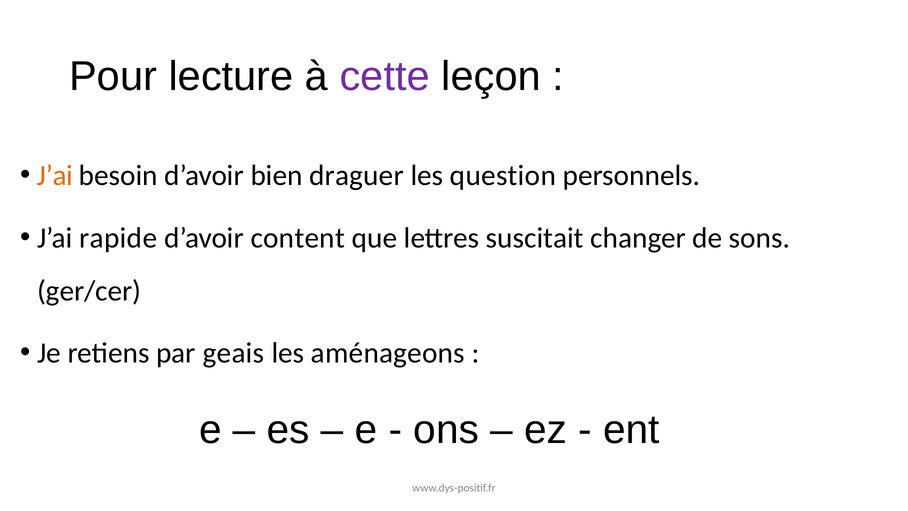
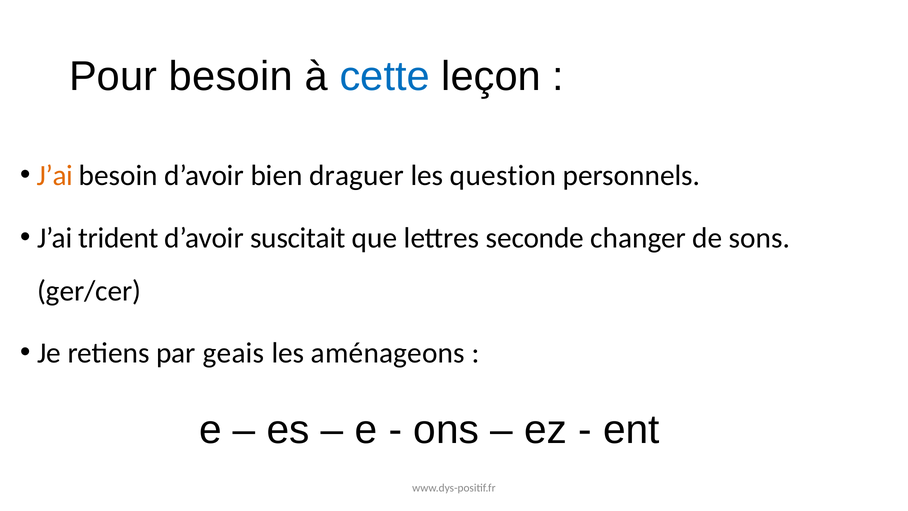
Pour lecture: lecture -> besoin (231, 76)
cette colour: purple -> blue (385, 76)
rapide: rapide -> trident (119, 238)
content: content -> suscitait (298, 238)
suscitait: suscitait -> seconde (535, 238)
